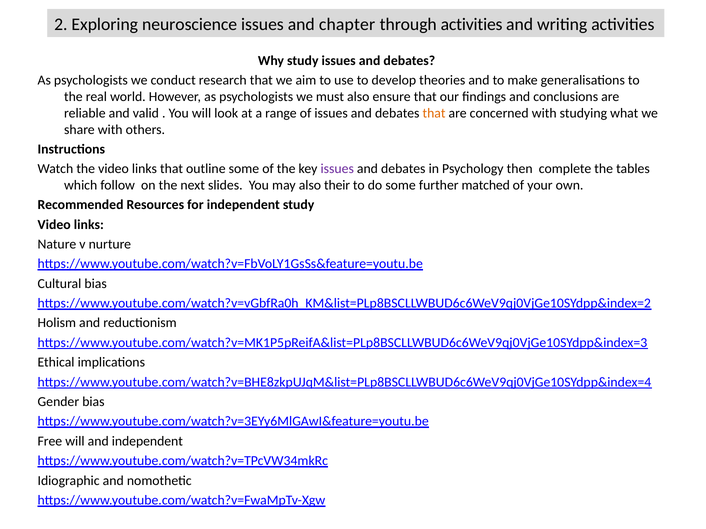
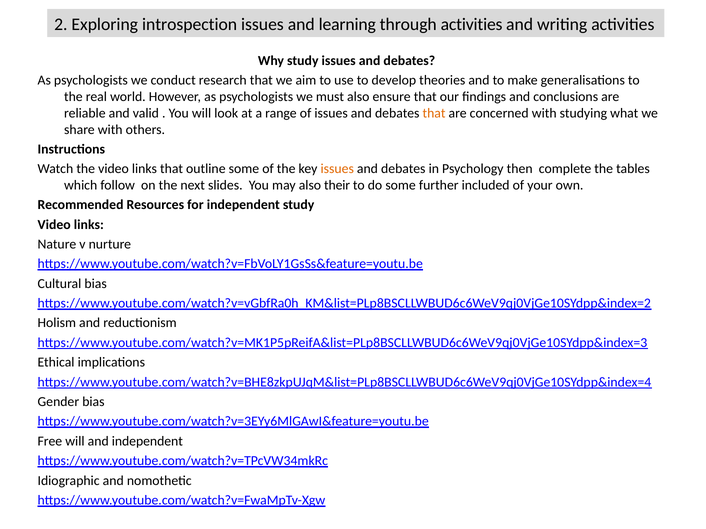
neuroscience: neuroscience -> introspection (190, 24)
chapter: chapter -> learning (347, 24)
issues colour: purple -> orange (337, 169)
matched: matched -> included (486, 185)
